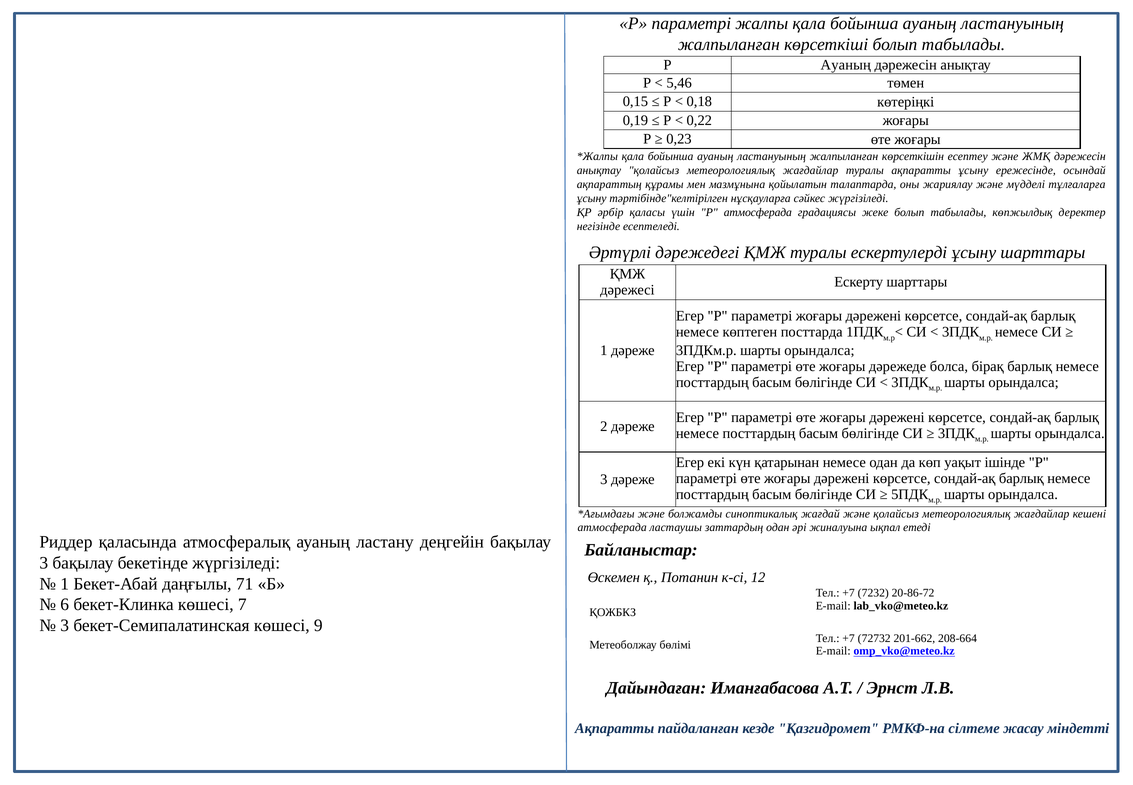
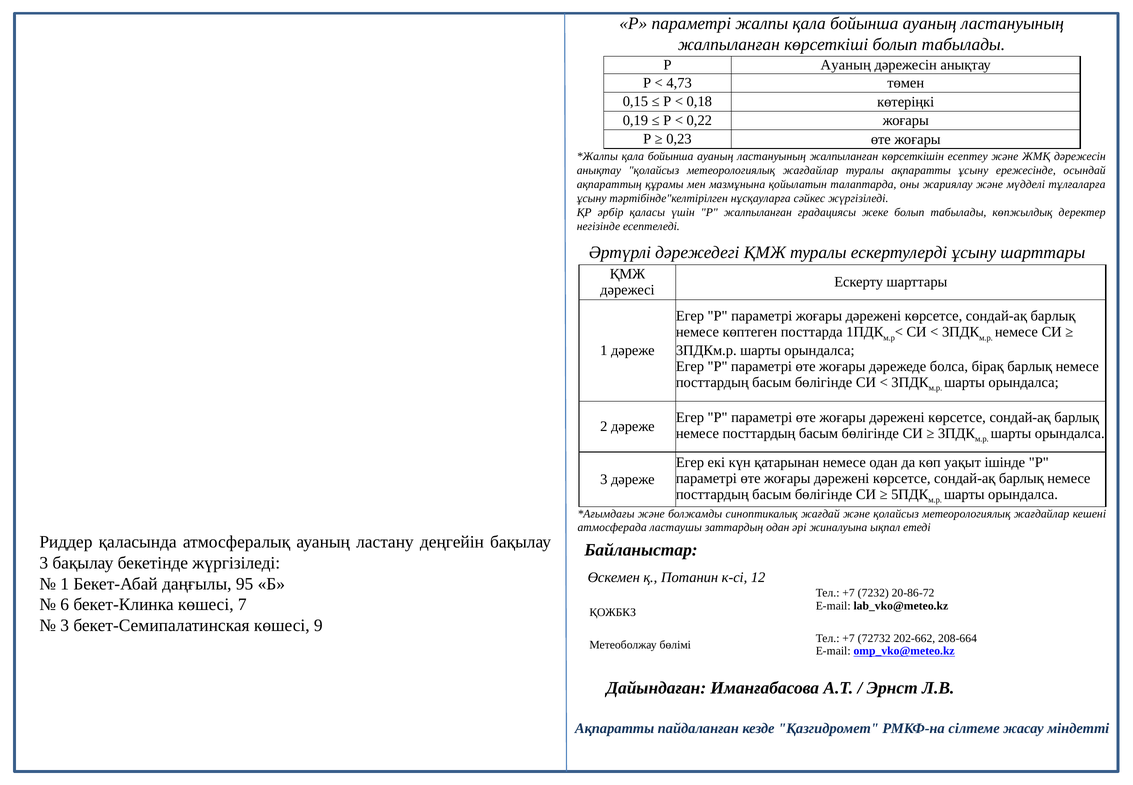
5,46: 5,46 -> 4,73 (679, 83)
Р атмосферада: атмосферада -> жалпыланған (758, 212)
71: 71 -> 95 (245, 583)
201-662: 201-662 -> 202-662 (914, 638)
